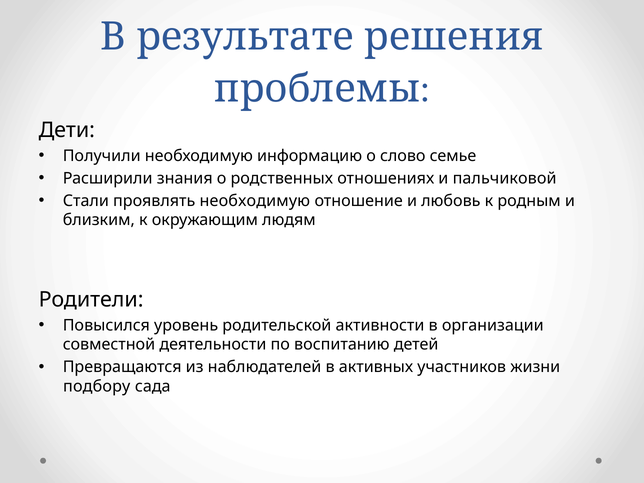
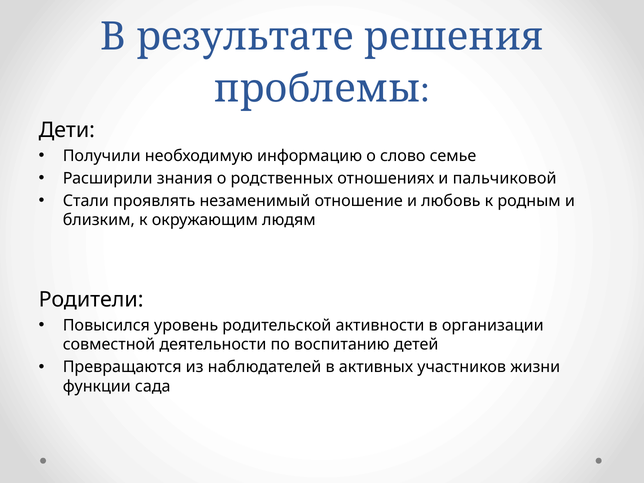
проявлять необходимую: необходимую -> незаменимый (255, 201)
подбору: подбору -> функции (97, 386)
